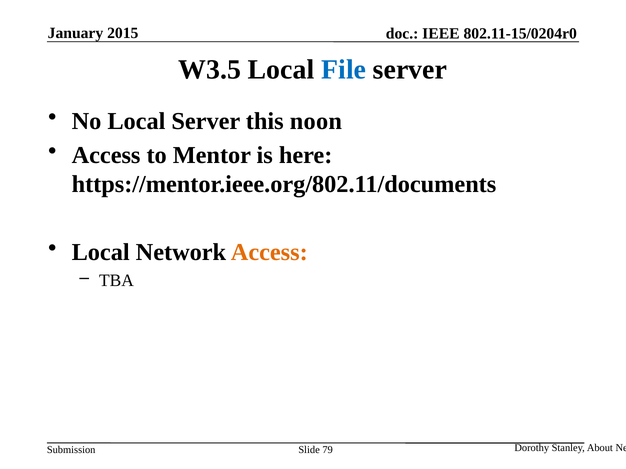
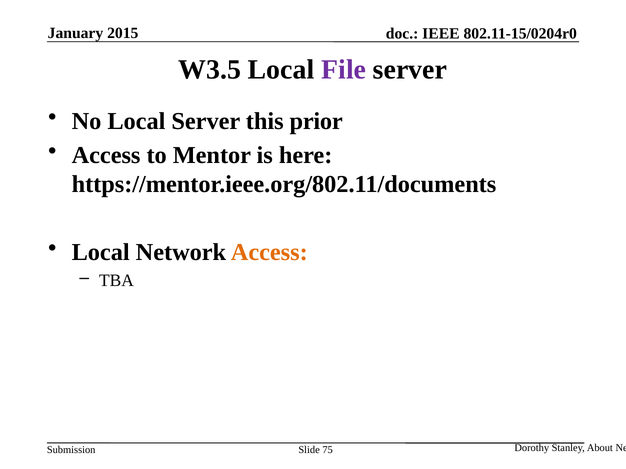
File colour: blue -> purple (344, 70)
noon: noon -> prior (316, 121)
79: 79 -> 75 (328, 450)
